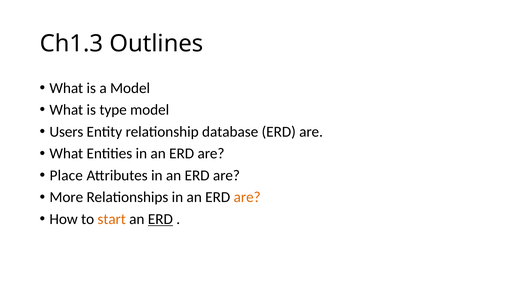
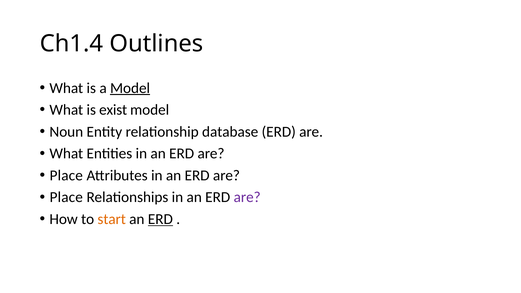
Ch1.3: Ch1.3 -> Ch1.4 (71, 44)
Model underline: none -> present (130, 88)
type: type -> exist (113, 110)
Users: Users -> Noun (66, 132)
More: More -> Place (66, 197)
are colour: orange -> purple (247, 197)
